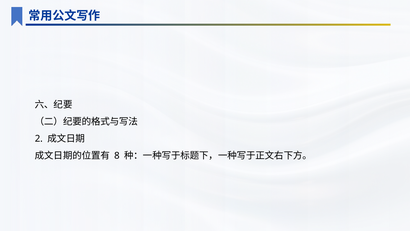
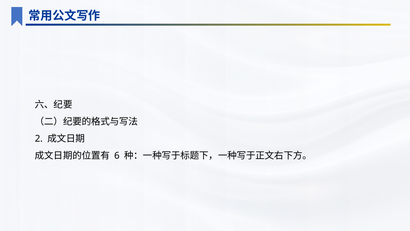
8: 8 -> 6 (117, 155)
